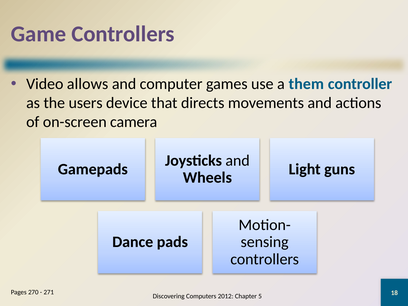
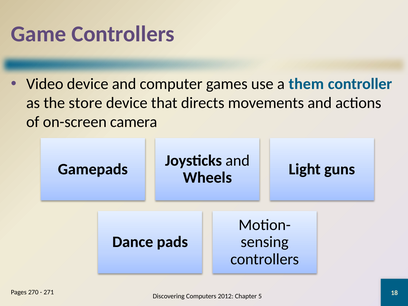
Video allows: allows -> device (88, 84)
users: users -> store (85, 103)
